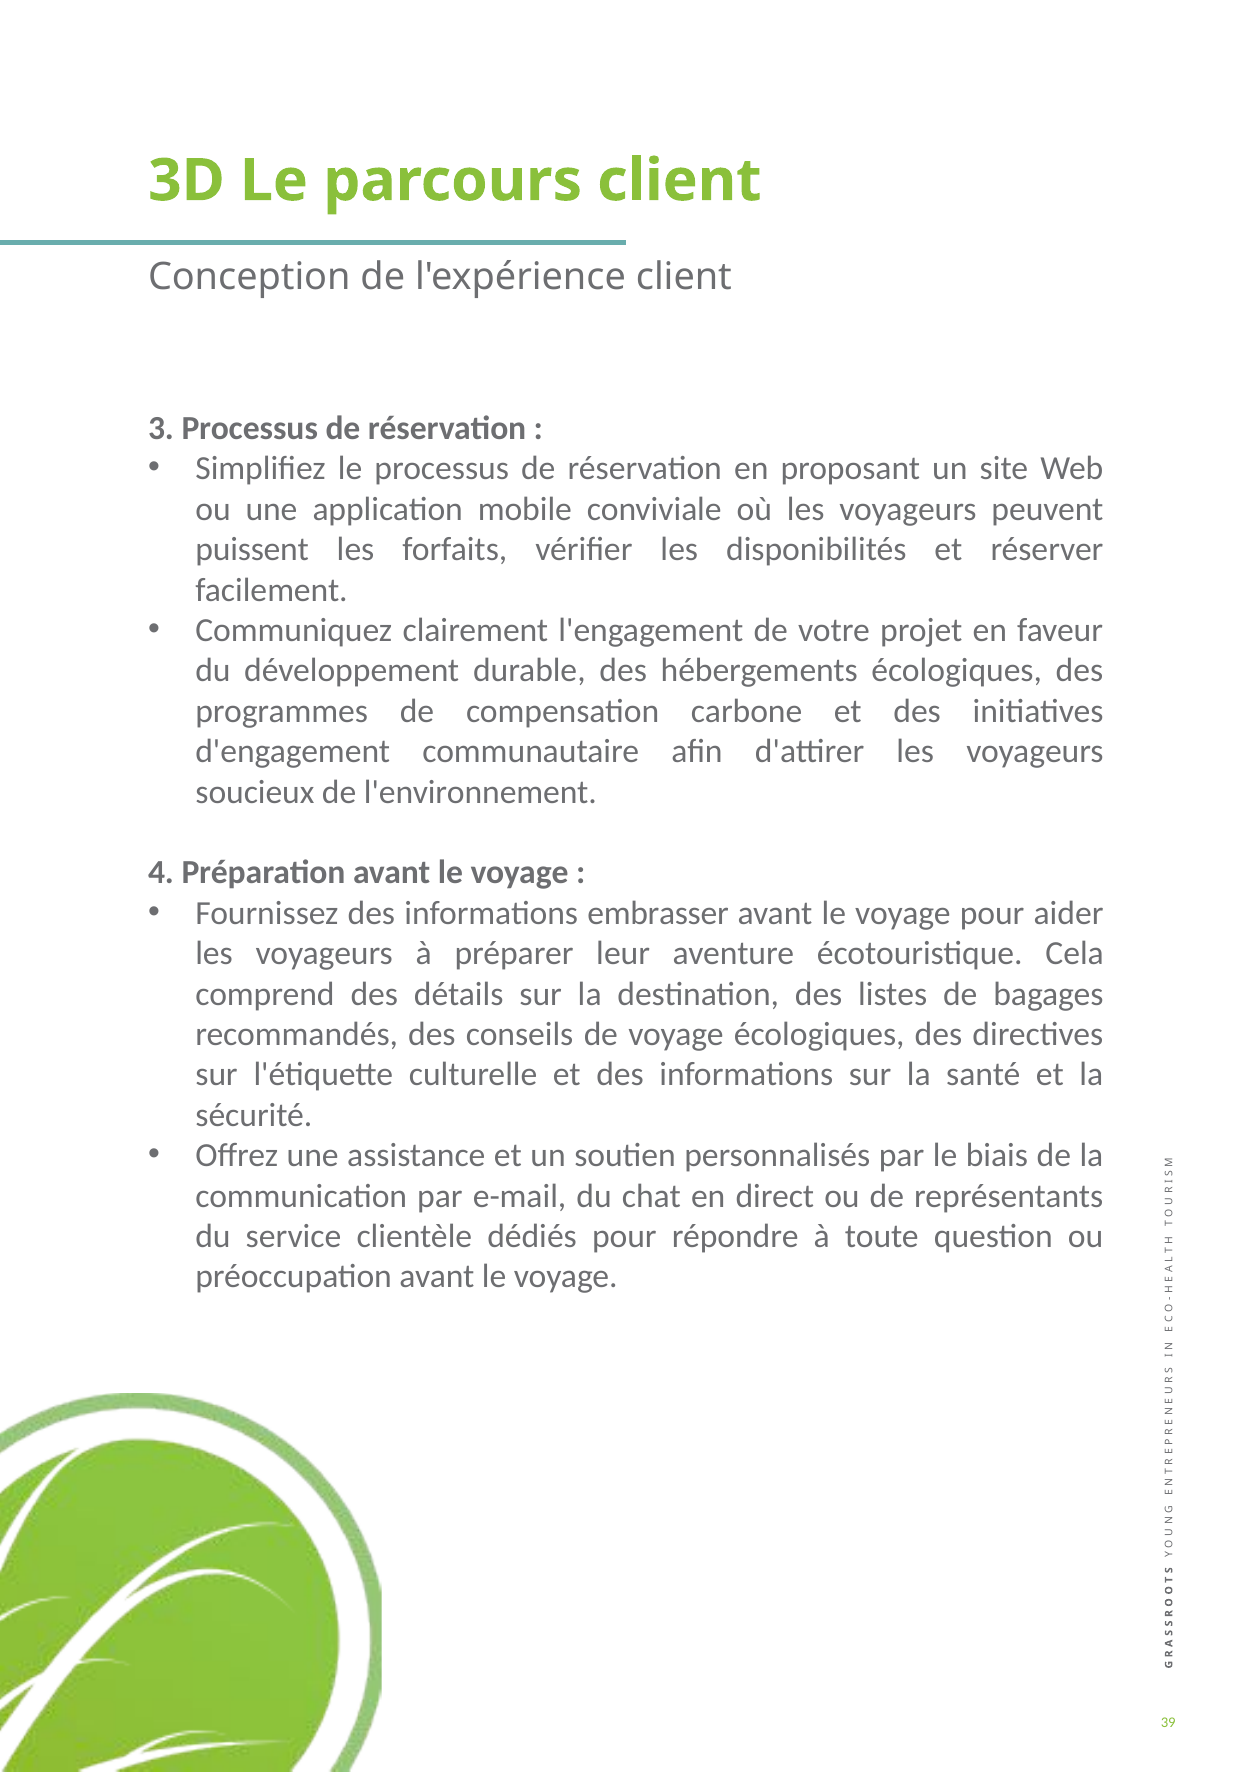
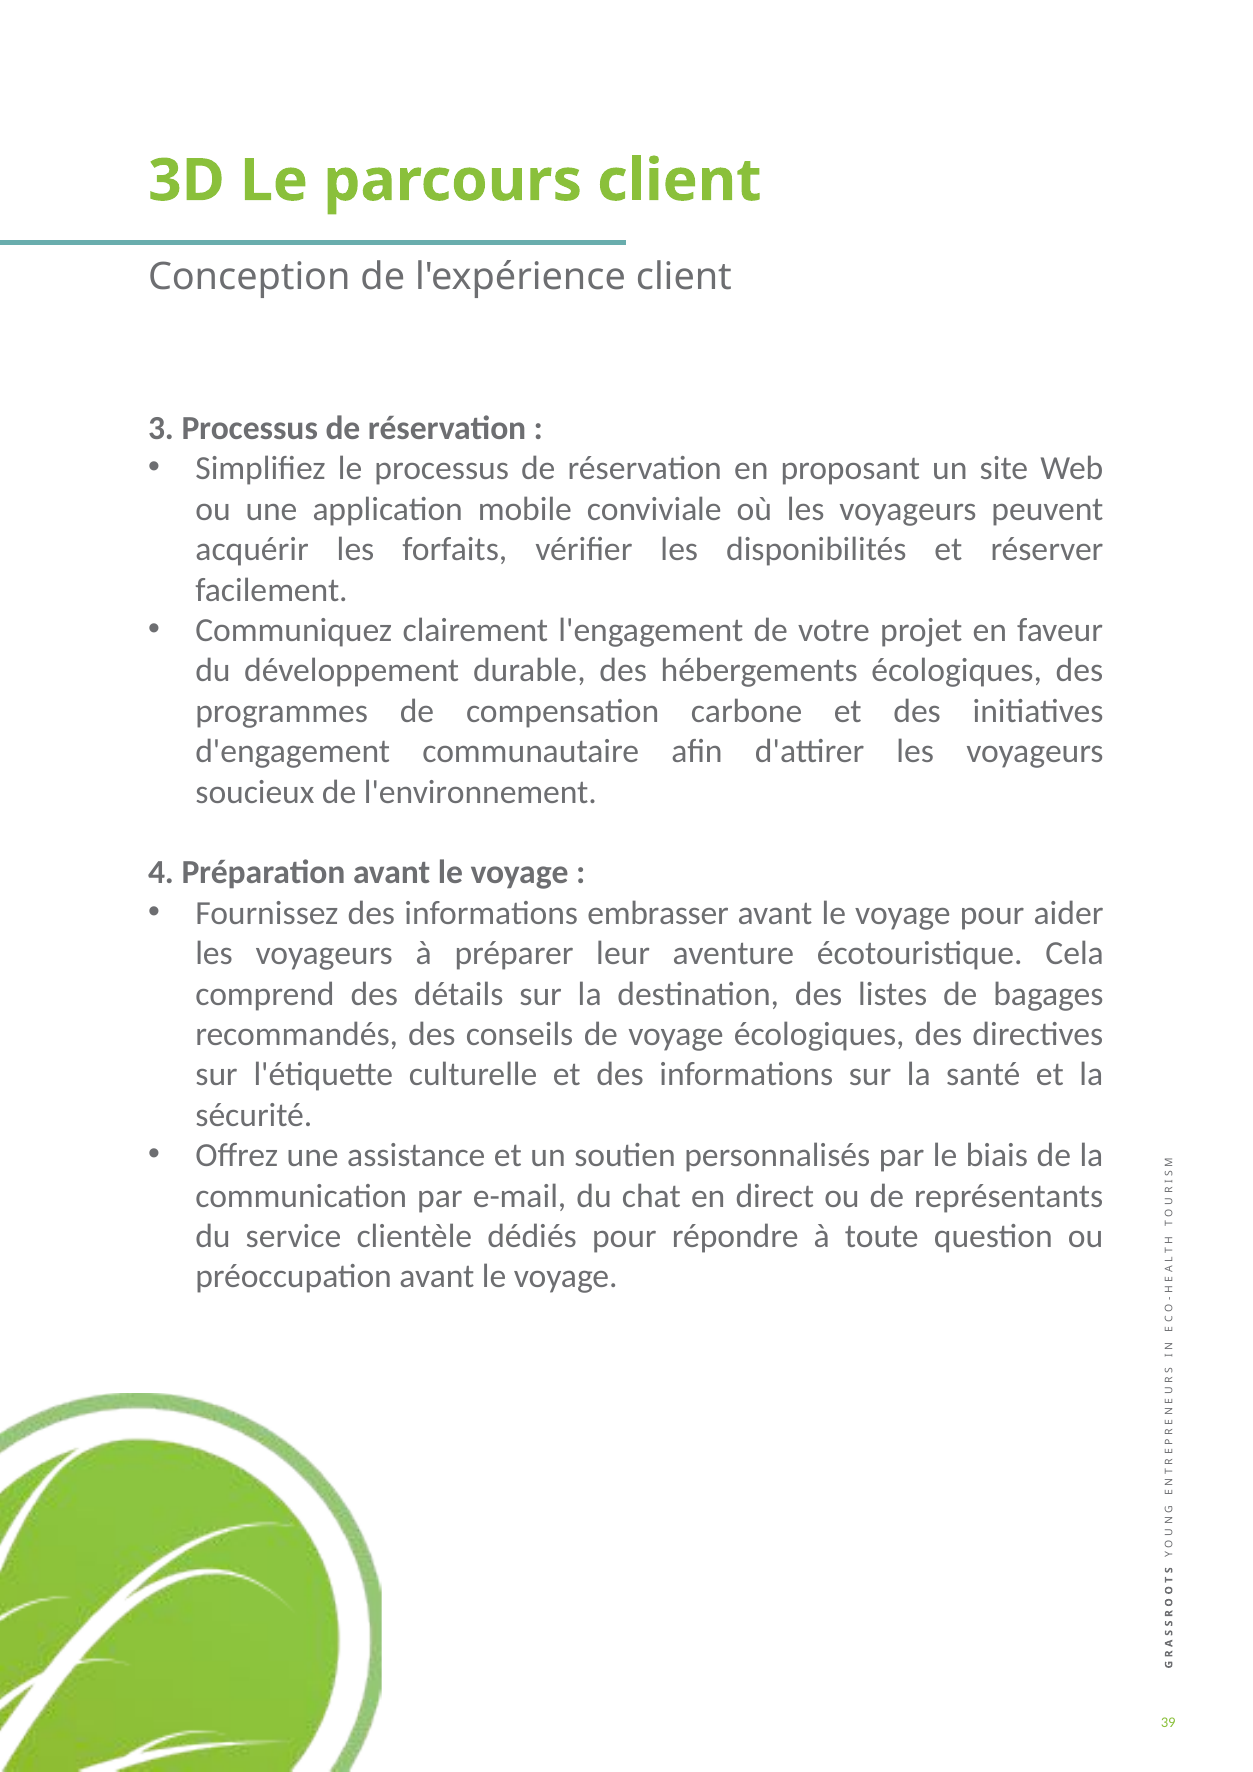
puissent: puissent -> acquérir (252, 550)
